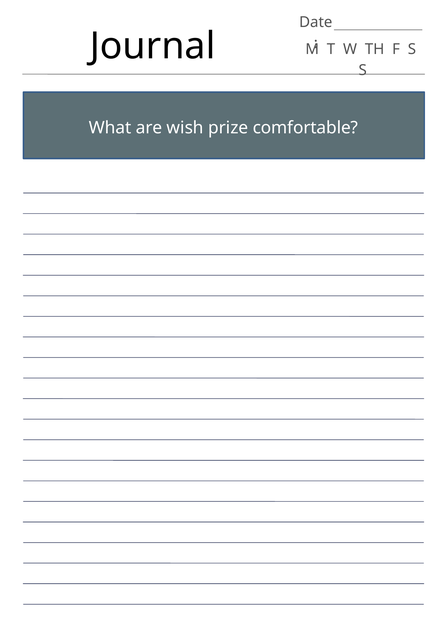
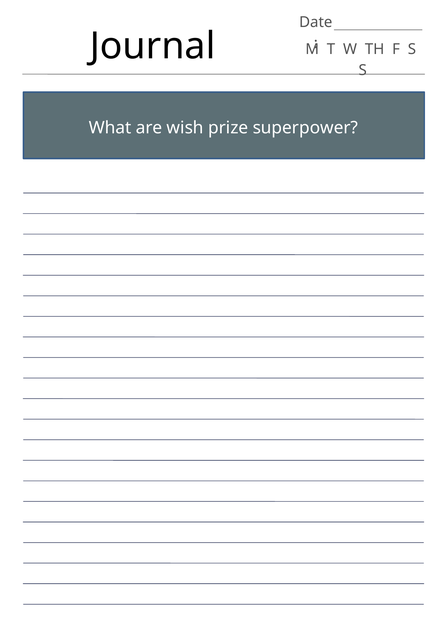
comfortable: comfortable -> superpower (305, 128)
